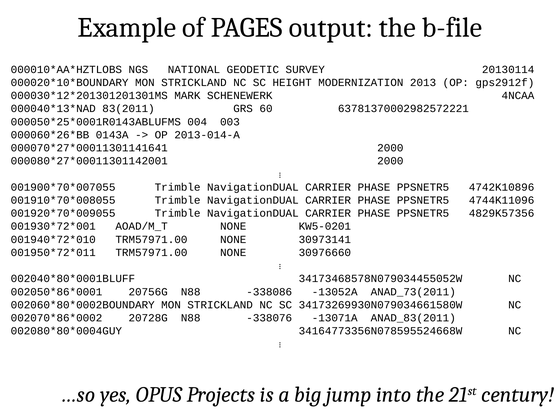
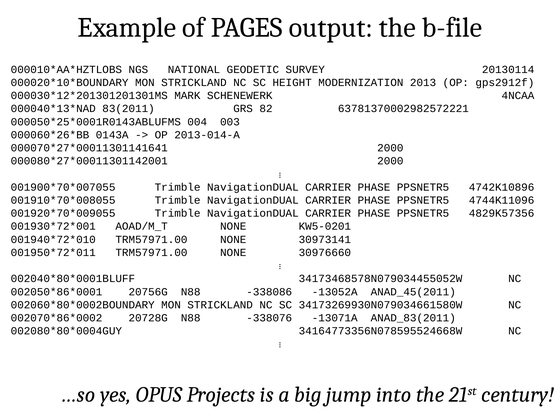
60: 60 -> 82 (266, 109)
ANAD_73(2011: ANAD_73(2011 -> ANAD_45(2011 (413, 292)
